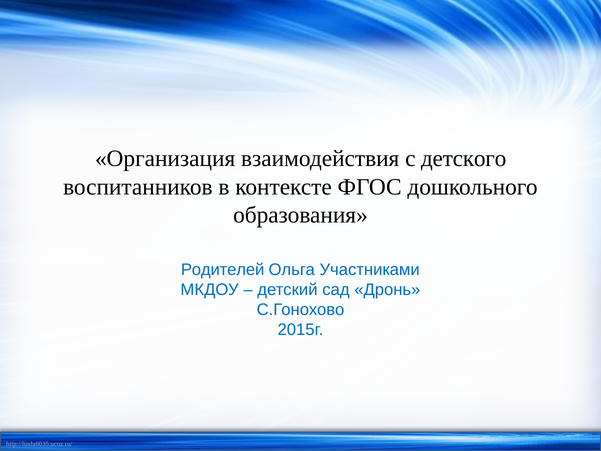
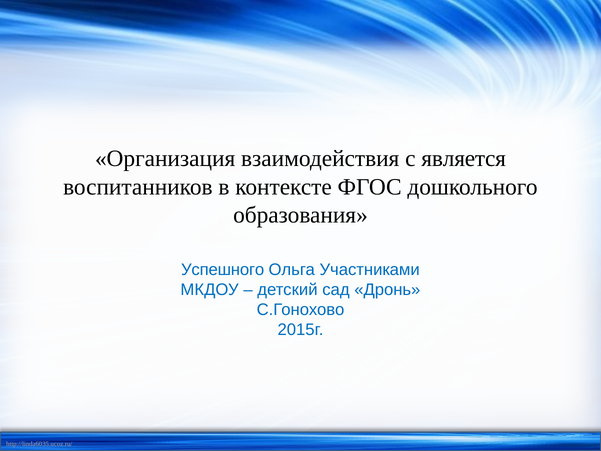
детского: детского -> является (464, 159)
Родителей: Родителей -> Успешного (223, 270)
